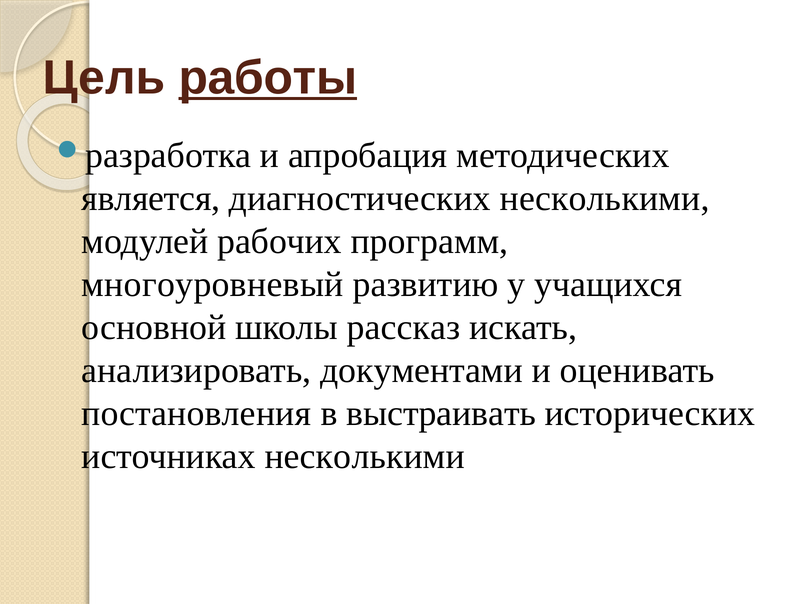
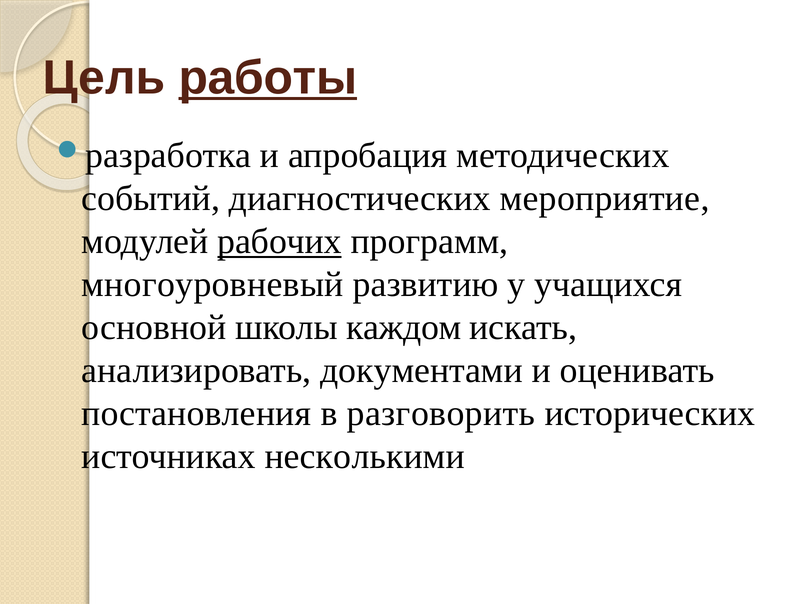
является: является -> событий (151, 199)
диагностических несколькими: несколькими -> мероприятие (605, 199)
рабочих underline: none -> present (280, 242)
рассказ: рассказ -> каждом (404, 328)
выстраивать: выстраивать -> разговорить (441, 414)
